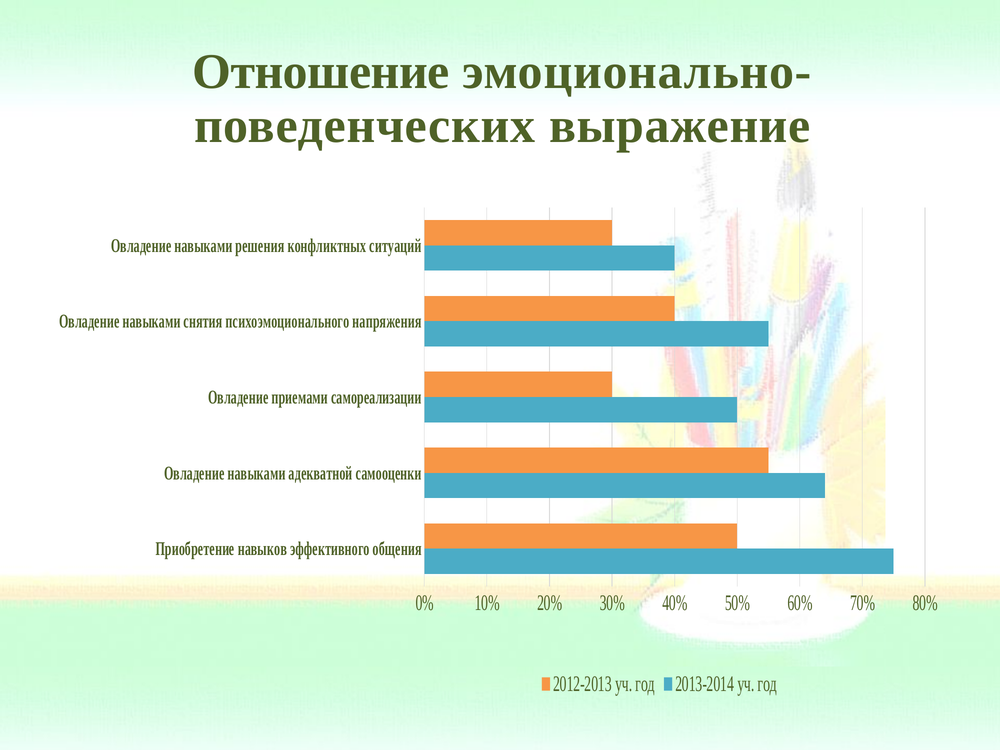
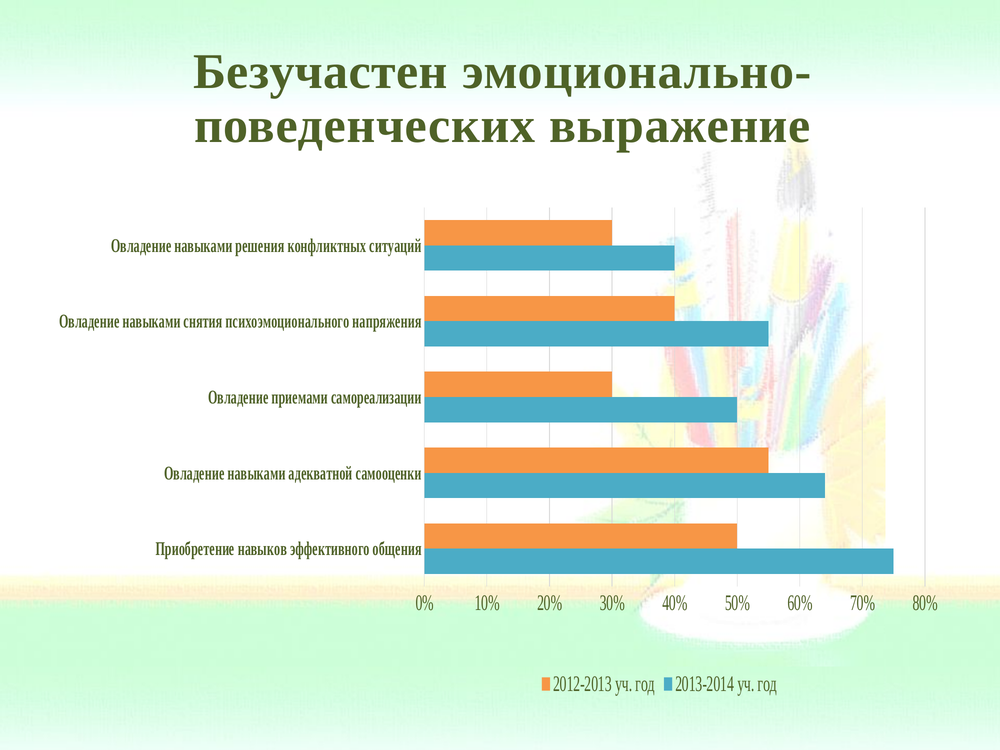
Отношение: Отношение -> Безучастен (320, 72)
